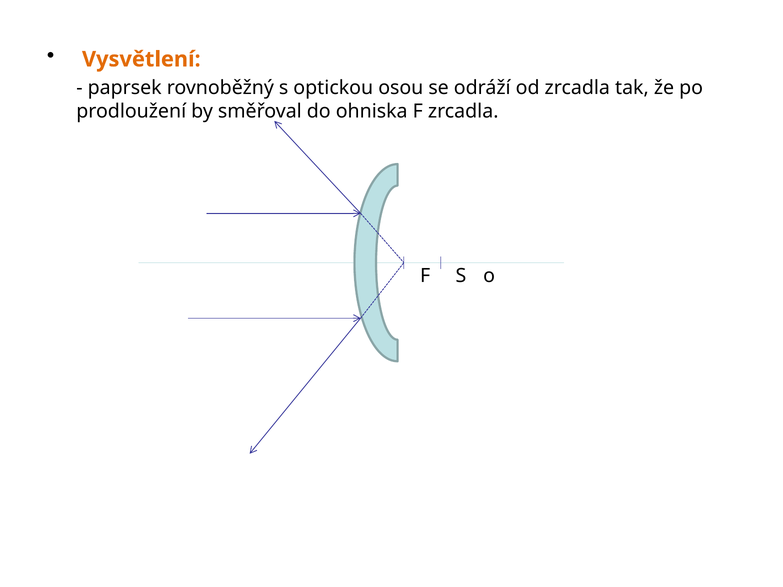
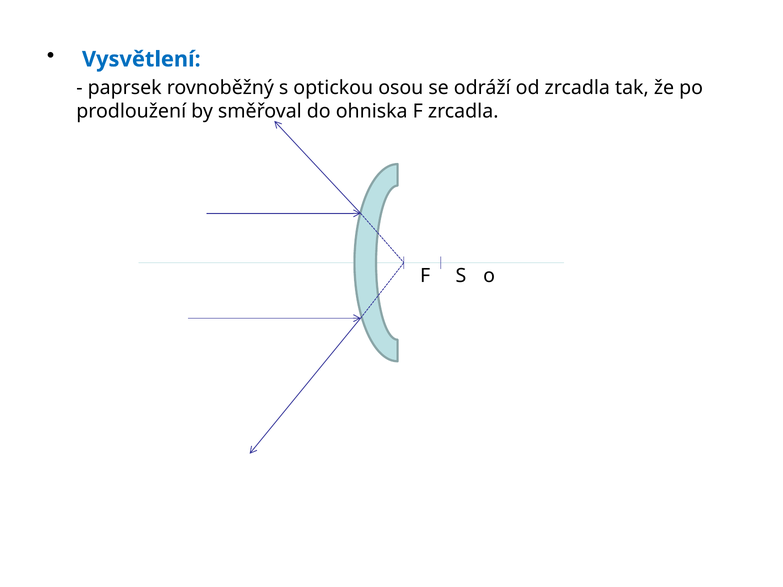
Vysvětlení colour: orange -> blue (141, 59)
